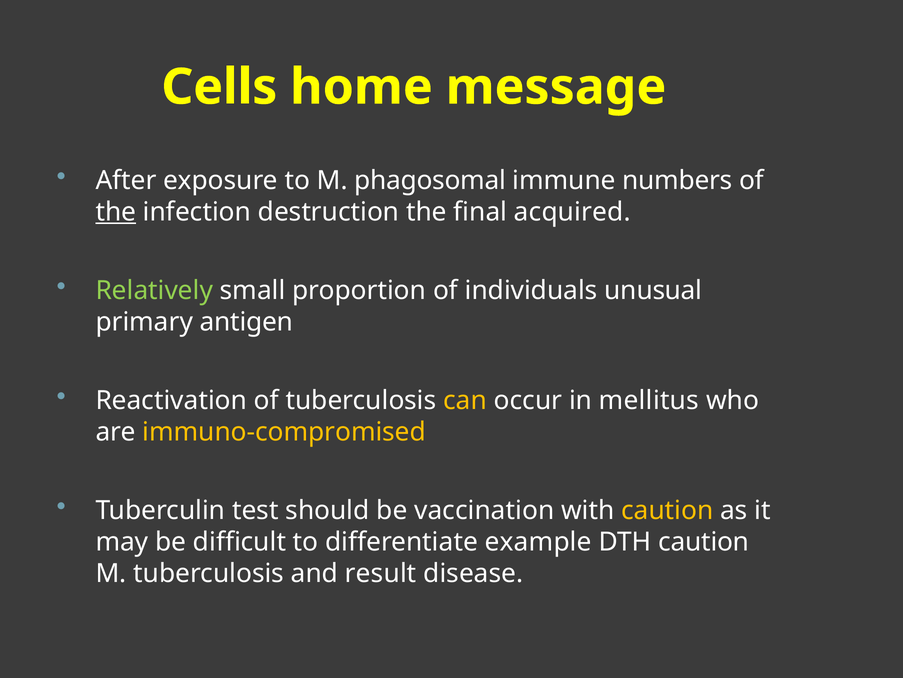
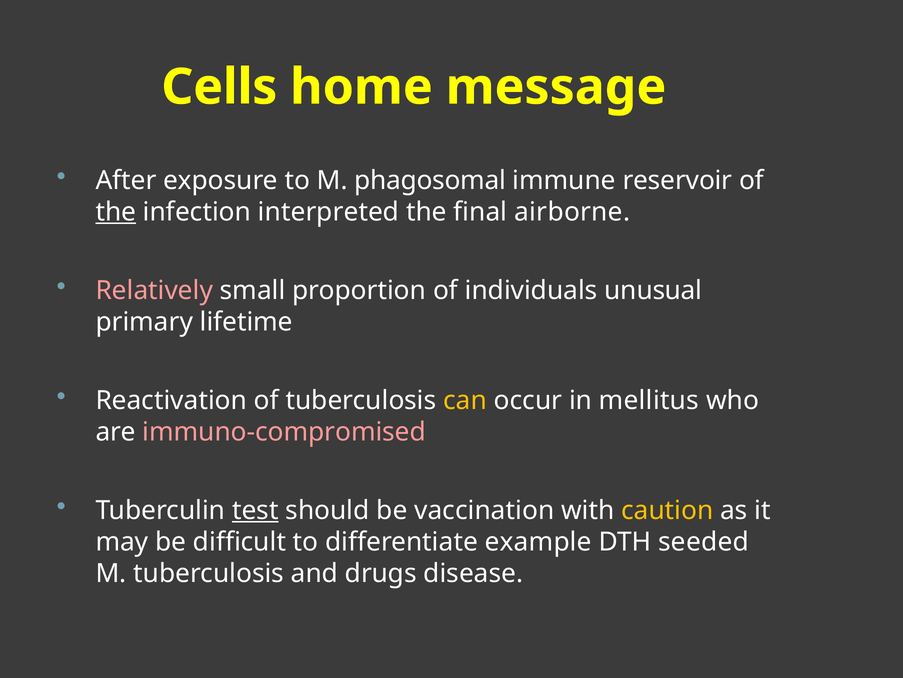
numbers: numbers -> reservoir (677, 180)
destruction: destruction -> interpreted (329, 212)
acquired: acquired -> airborne (572, 212)
Relatively colour: light green -> pink (154, 290)
antigen: antigen -> lifetime (246, 322)
immuno-compromised colour: yellow -> pink (284, 432)
test underline: none -> present (255, 510)
DTH caution: caution -> seeded (703, 541)
result: result -> drugs (381, 573)
